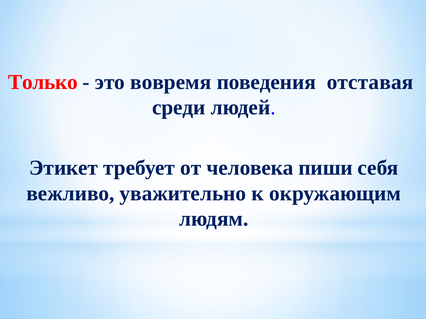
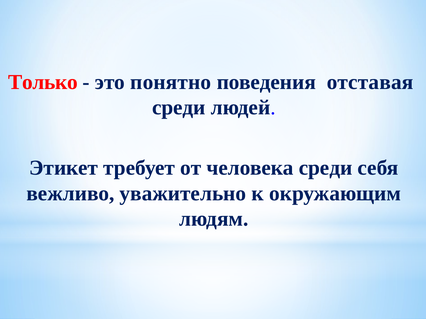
вовремя: вовремя -> понятно (171, 82)
человека пиши: пиши -> среди (326, 168)
